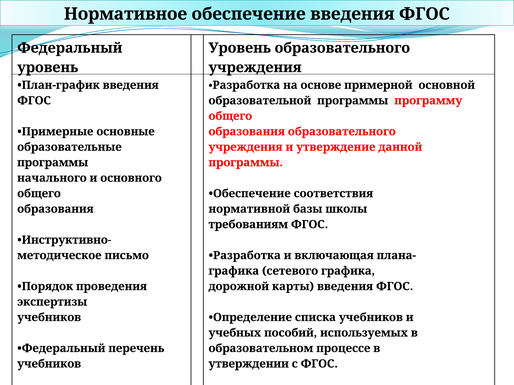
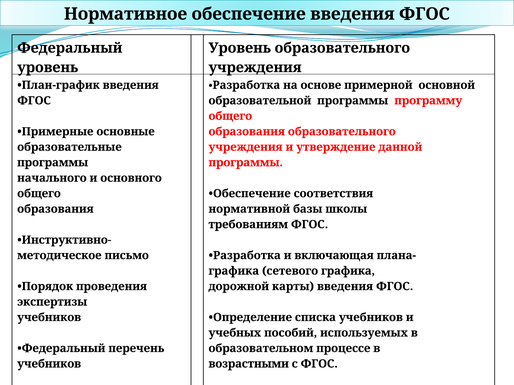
утверждении: утверждении -> возрастными (249, 364)
